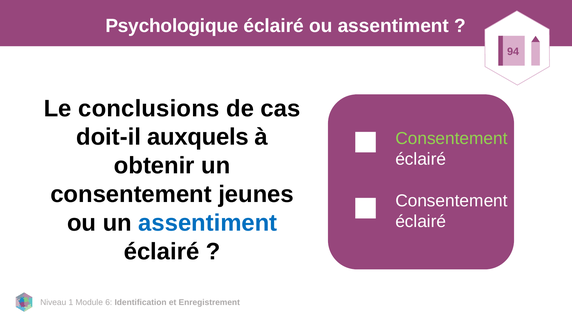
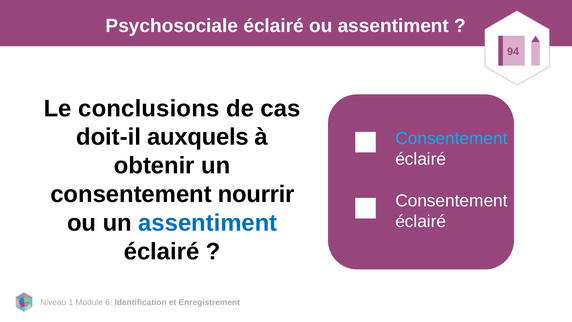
Psychologique: Psychologique -> Psychosociale (172, 26)
Consentement colour: light green -> light blue (451, 138)
jeunes: jeunes -> nourrir (256, 194)
